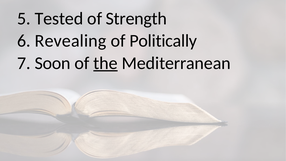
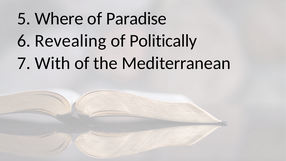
Tested: Tested -> Where (59, 18)
Strength: Strength -> Paradise (136, 18)
Soon: Soon -> With (52, 63)
the underline: present -> none (105, 63)
